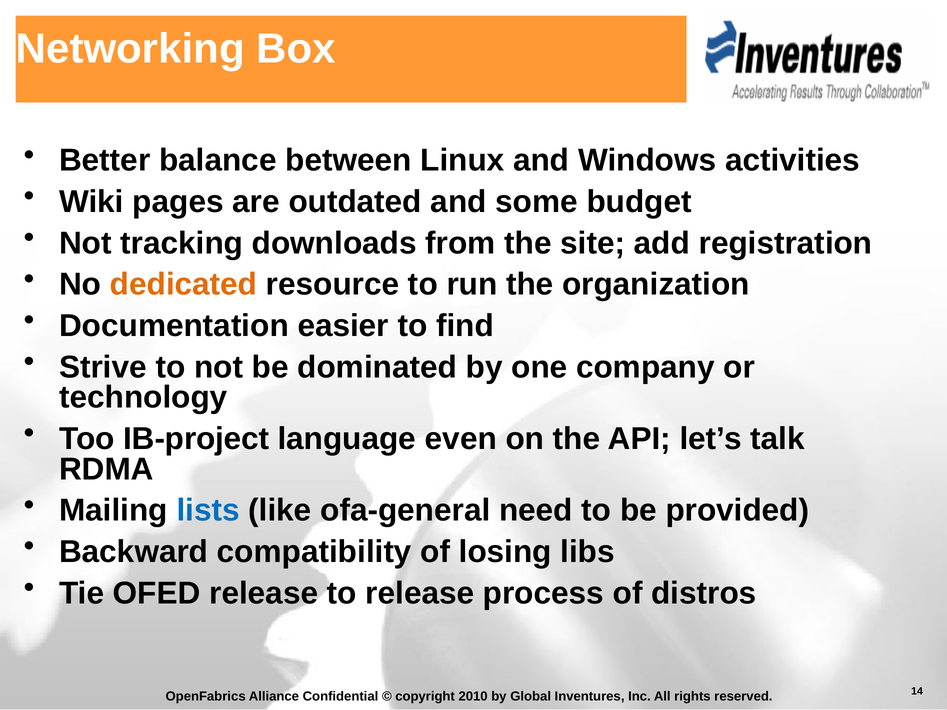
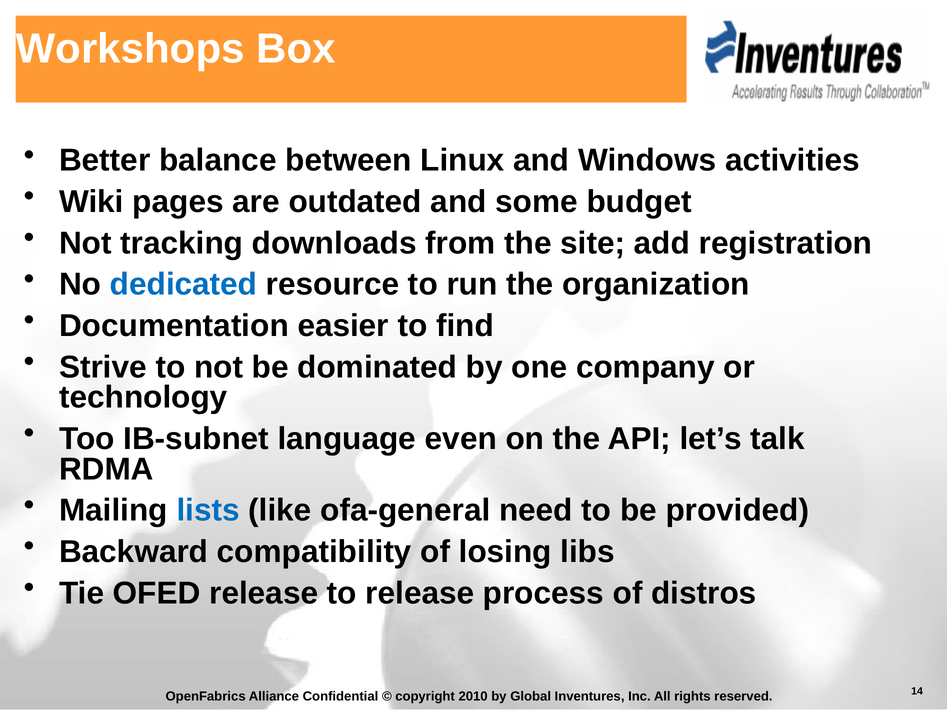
Networking: Networking -> Workshops (130, 49)
dedicated colour: orange -> blue (184, 285)
IB-project: IB-project -> IB-subnet (196, 439)
